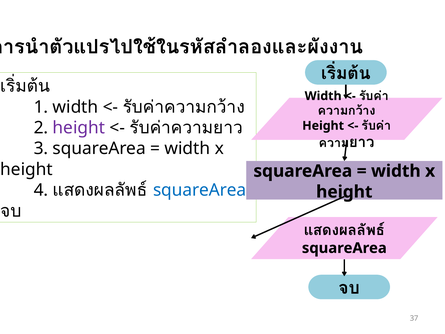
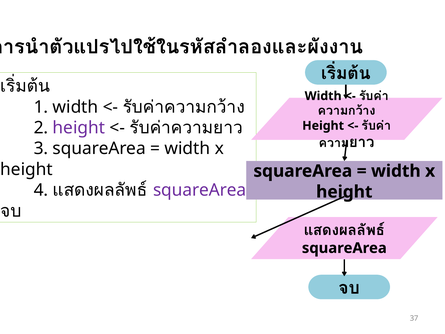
squareArea colour: blue -> purple (200, 190)
